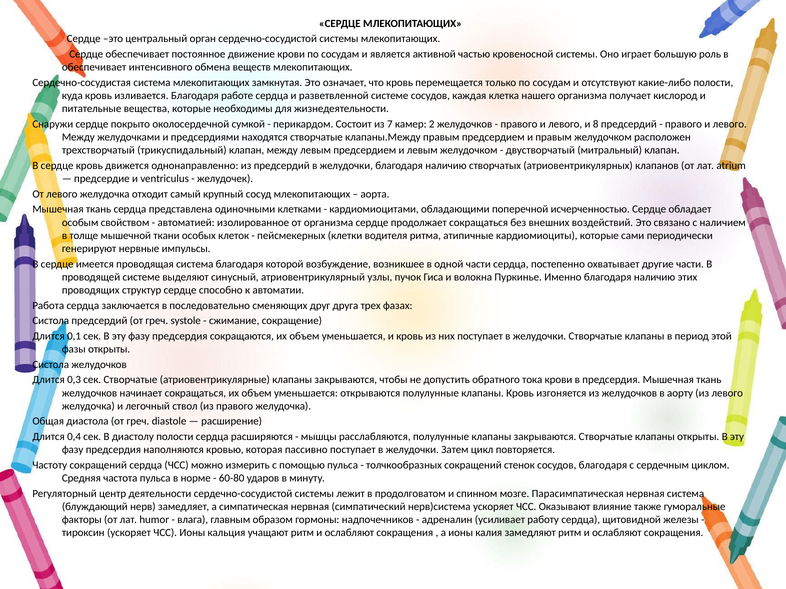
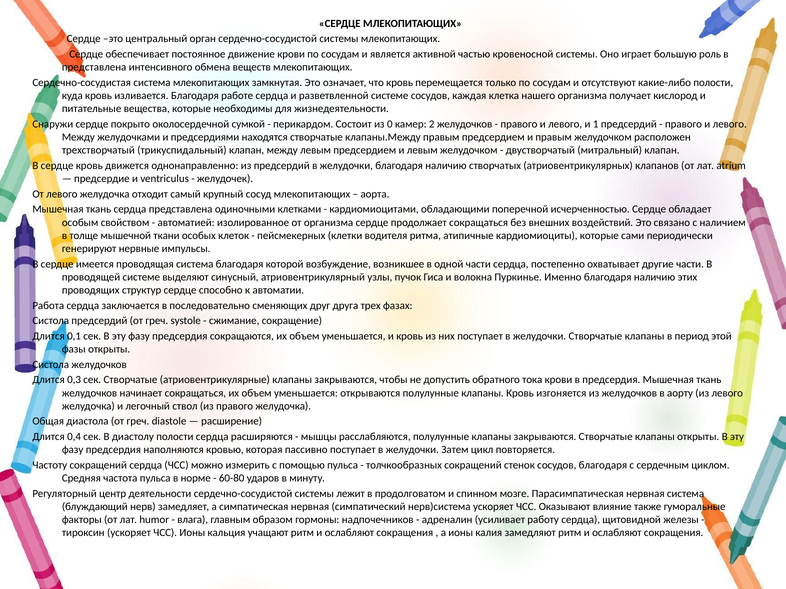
обеспечивает: обеспечивает -> представлена (94, 67)
7: 7 -> 0 (390, 124)
8: 8 -> 1 (596, 124)
